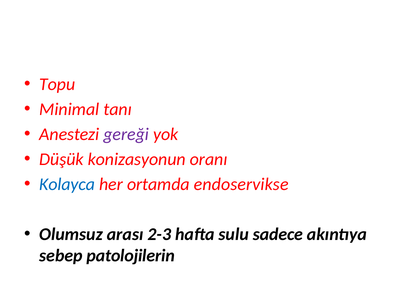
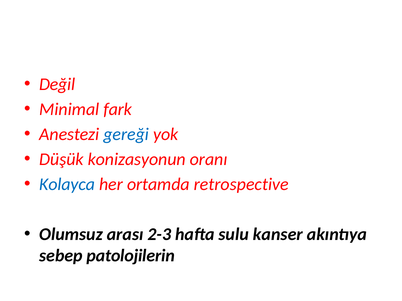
Topu: Topu -> Değil (57, 84)
tanı: tanı -> fark (118, 109)
gereği colour: purple -> blue (126, 134)
endoservikse: endoservikse -> retrospective (241, 184)
sadece: sadece -> kanser (278, 235)
